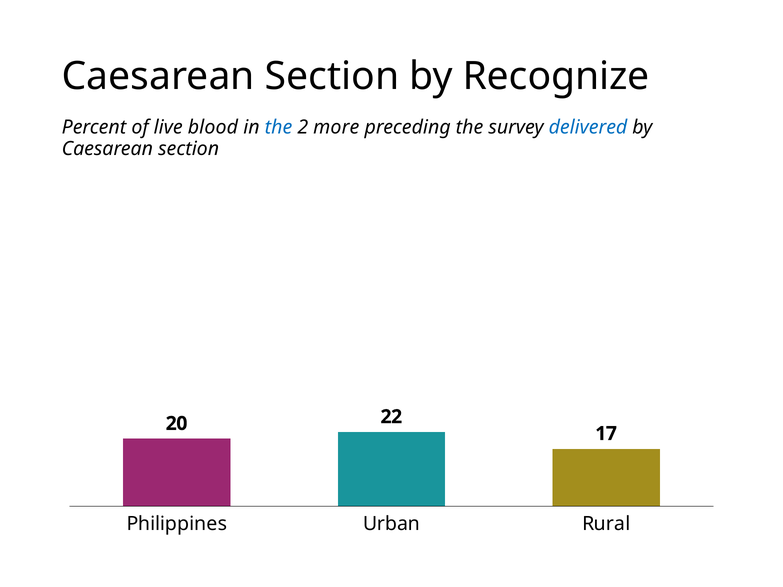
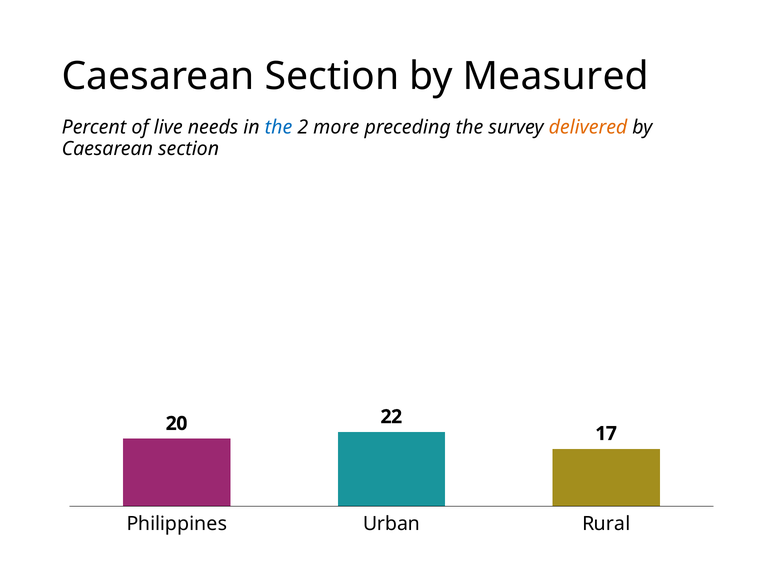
Recognize: Recognize -> Measured (556, 76)
blood: blood -> needs (213, 128)
delivered colour: blue -> orange (588, 128)
